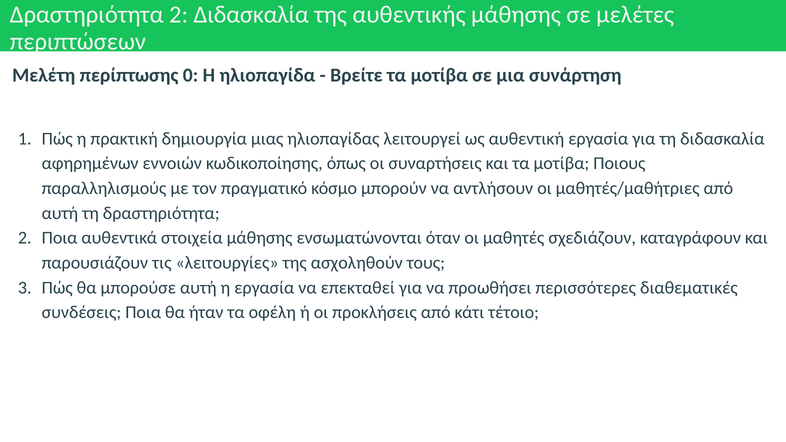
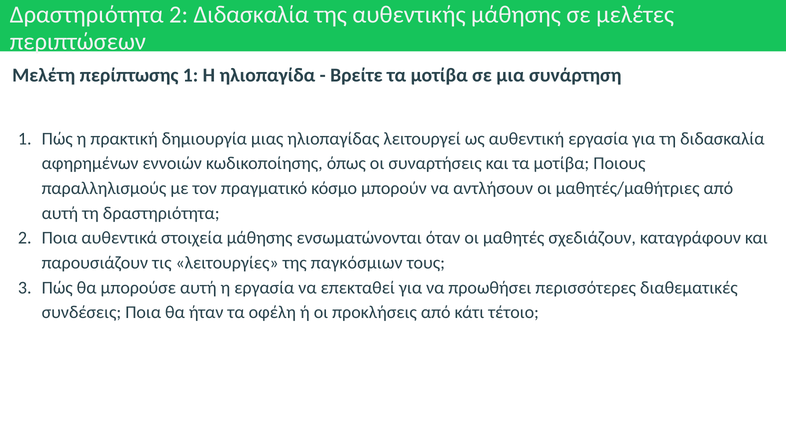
περίπτωσης 0: 0 -> 1 (191, 75)
ασχοληθούν: ασχοληθούν -> παγκόσμιων (357, 263)
